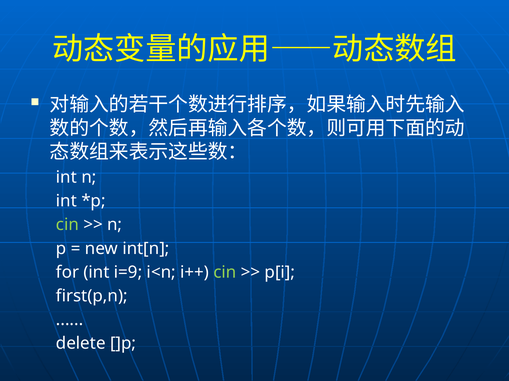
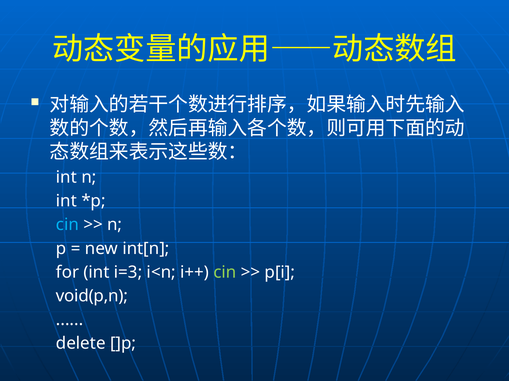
cin colour: light green -> light blue (67, 225)
i=9: i=9 -> i=3 (128, 273)
first(p,n: first(p,n -> void(p,n (92, 296)
